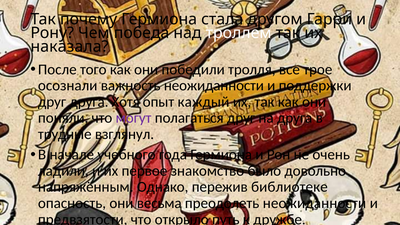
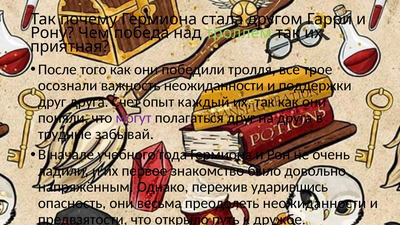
троллем colour: white -> light green (239, 33)
наказала: наказала -> приятная (70, 47)
Хотя: Хотя -> Счет (126, 102)
взглянул: взглянул -> забывай (124, 134)
библиотеке: библиотеке -> ударившись (290, 187)
